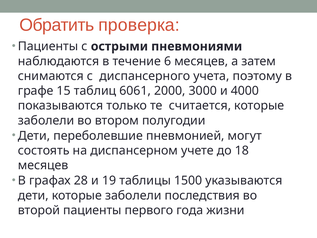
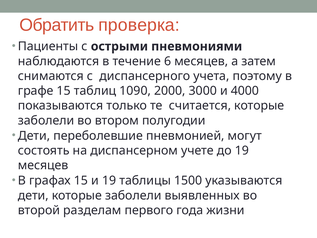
6061: 6061 -> 1090 (135, 91)
до 18: 18 -> 19 (242, 150)
графах 28: 28 -> 15 (81, 180)
последствия: последствия -> выявленных (202, 195)
второй пациенты: пациенты -> разделам (92, 210)
